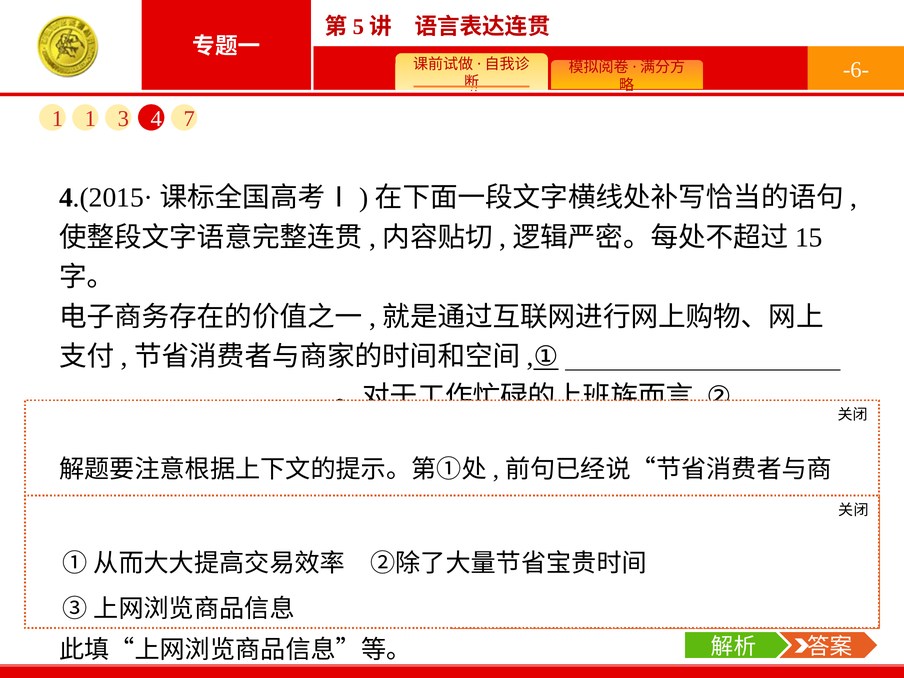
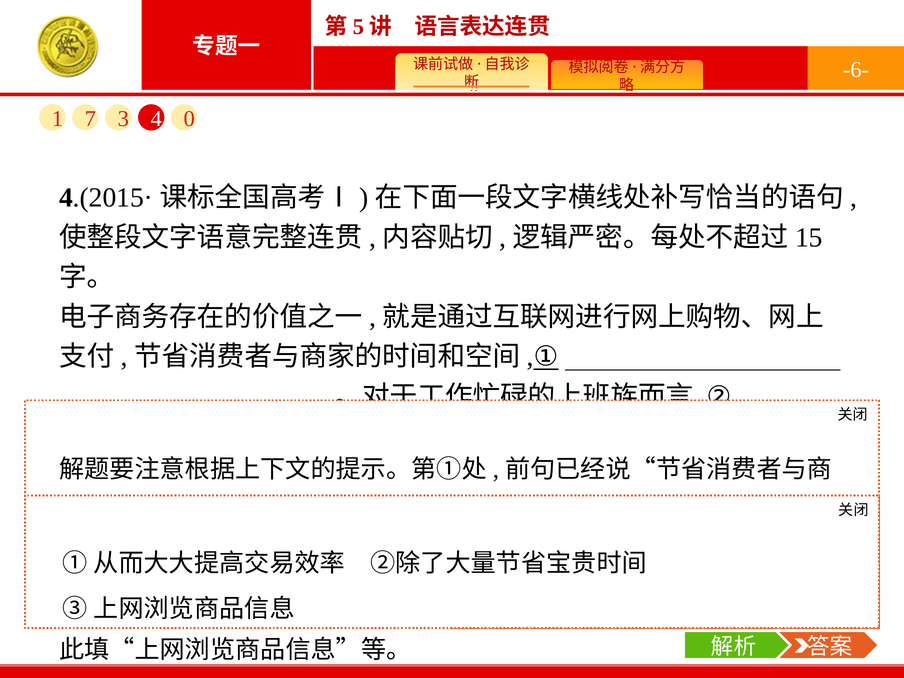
1 1: 1 -> 7 (90, 119)
7: 7 -> 0 (189, 119)
